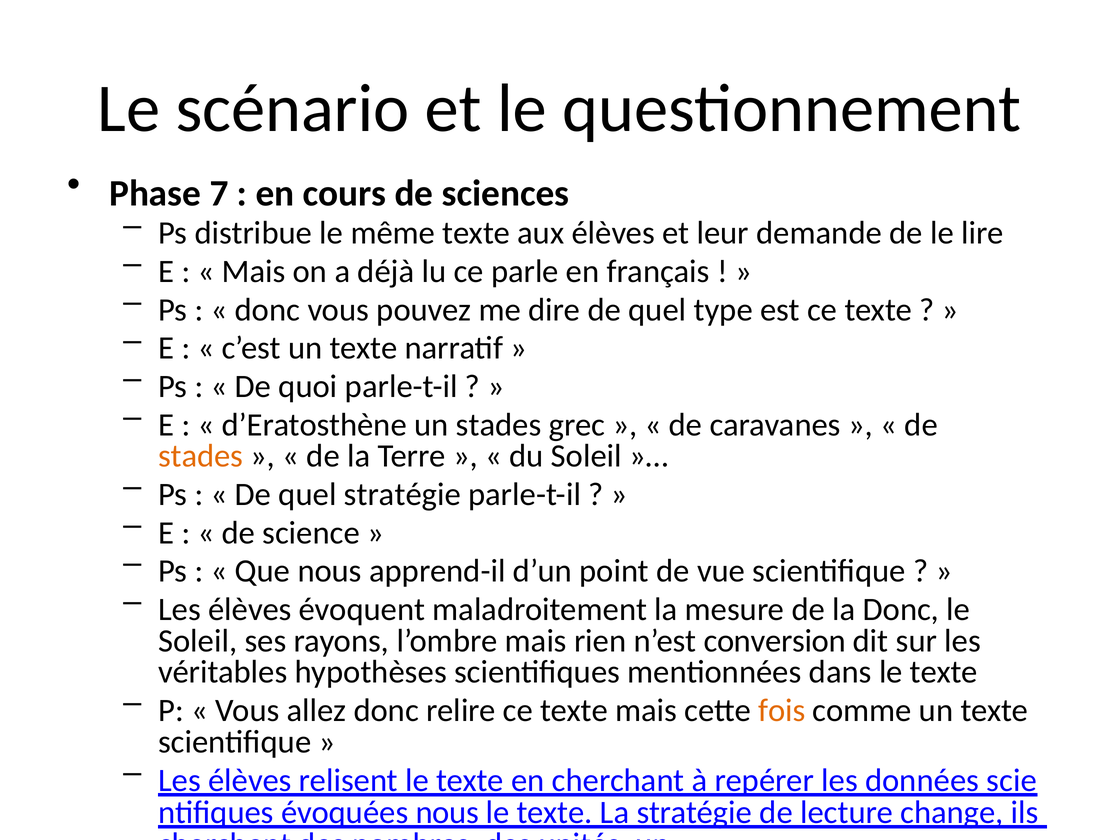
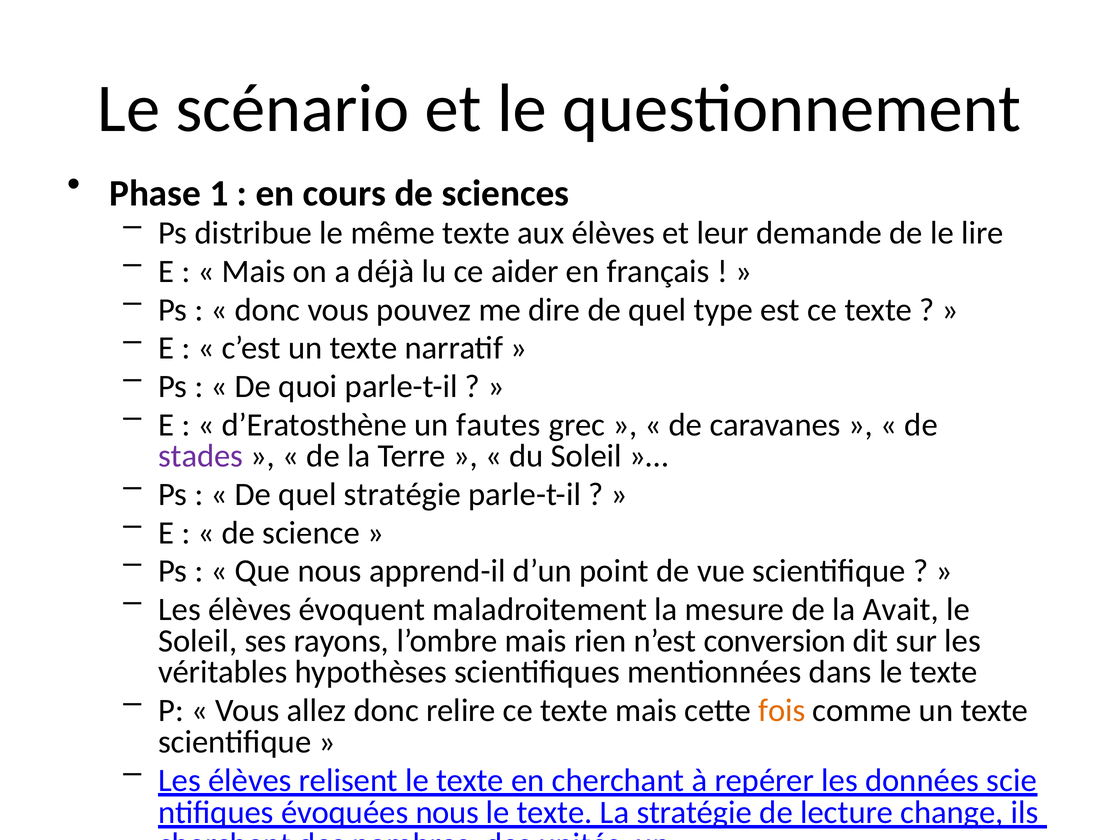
7: 7 -> 1 (219, 193)
parle: parle -> aider (525, 272)
un stades: stades -> fautes (498, 425)
stades colour: orange -> purple (201, 456)
la Donc: Donc -> Avait (901, 609)
